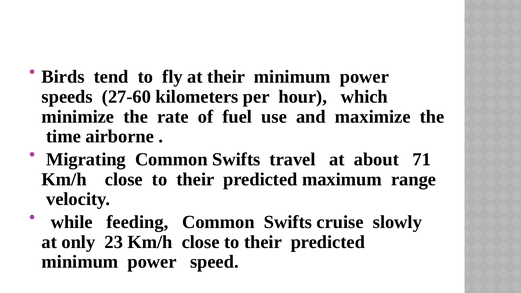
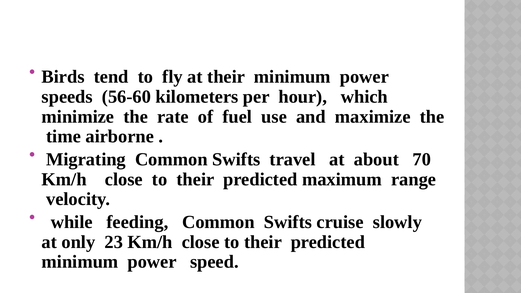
27-60: 27-60 -> 56-60 (126, 97)
71: 71 -> 70 (422, 159)
